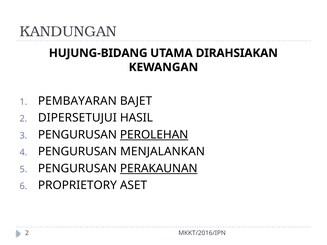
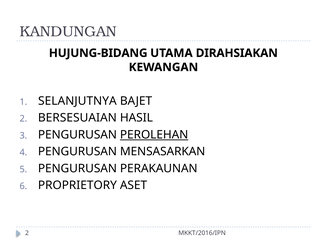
PEMBAYARAN: PEMBAYARAN -> SELANJUTNYA (77, 101)
DIPERSETUJUI: DIPERSETUJUI -> BERSESUAIAN (77, 118)
MENJALANKAN: MENJALANKAN -> MENSASARKAN (163, 152)
PERAKAUNAN underline: present -> none (159, 169)
